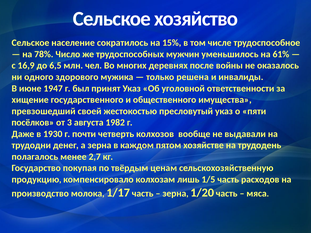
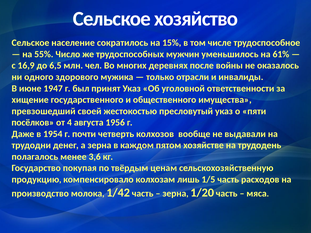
78%: 78% -> 55% (44, 54)
решена: решена -> отрасли (193, 77)
3: 3 -> 4 (69, 123)
1982: 1982 -> 1956 (115, 123)
1930: 1930 -> 1954 (53, 134)
2,7: 2,7 -> 3,6 (95, 157)
1/17: 1/17 -> 1/42 (118, 193)
